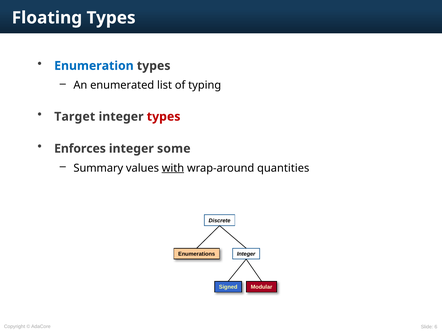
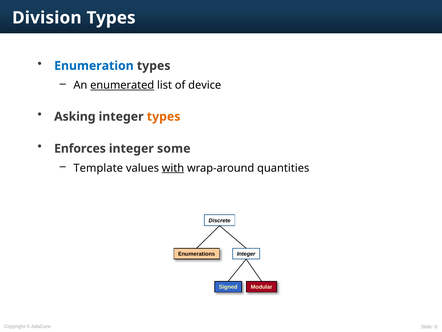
Floating: Floating -> Division (47, 18)
enumerated underline: none -> present (122, 85)
typing: typing -> device (205, 85)
Target: Target -> Asking (75, 116)
types colour: red -> orange (164, 116)
Summary: Summary -> Template (98, 168)
